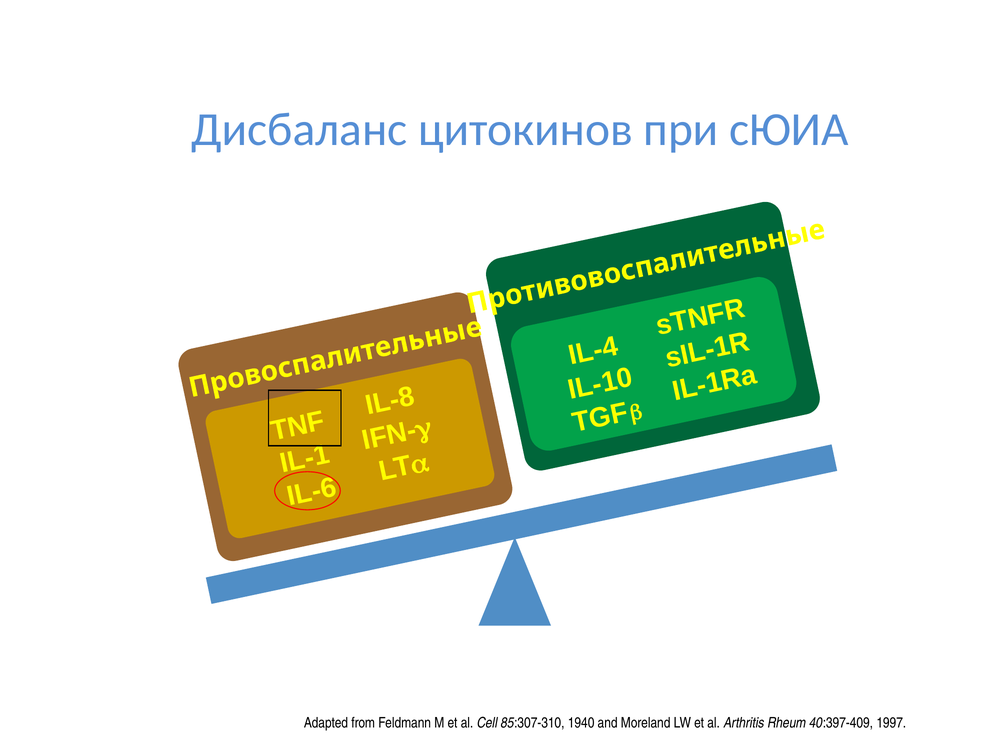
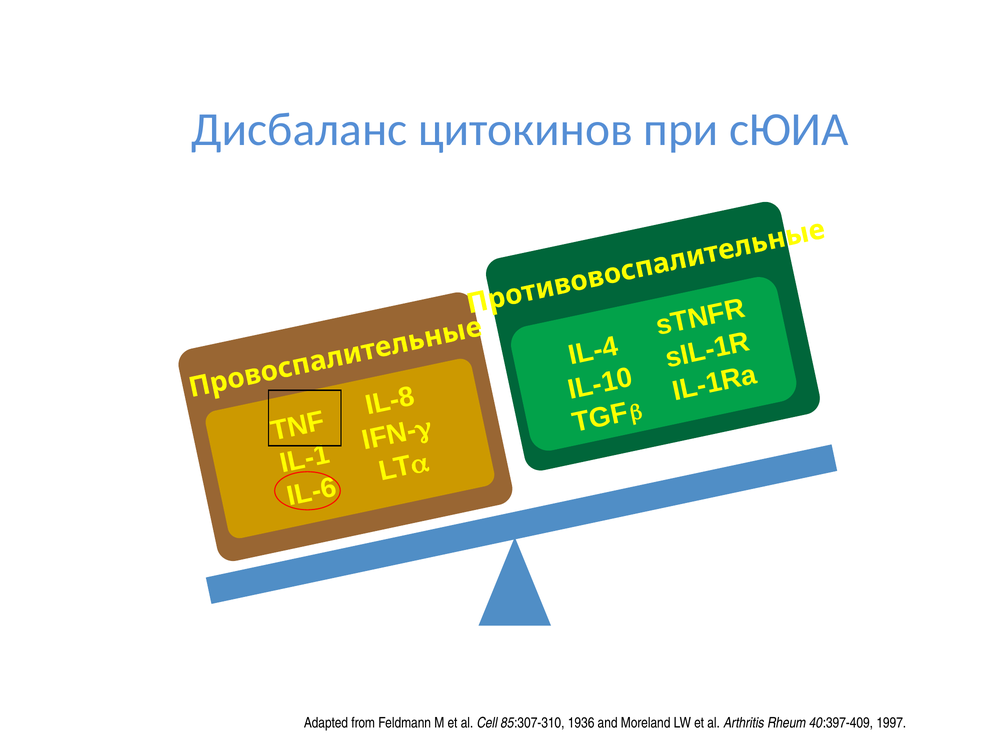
1940: 1940 -> 1936 (581, 723)
